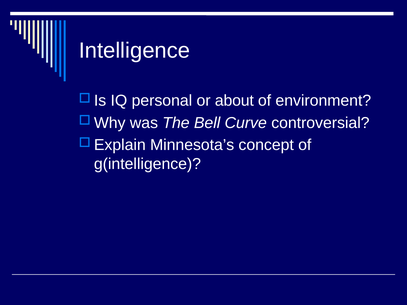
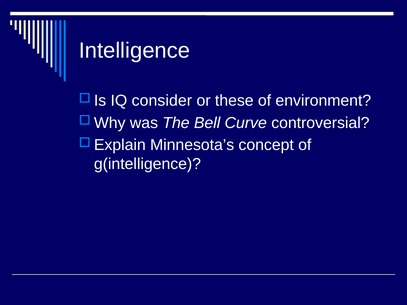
personal: personal -> consider (162, 101)
about: about -> these (234, 101)
